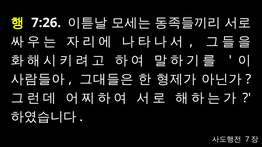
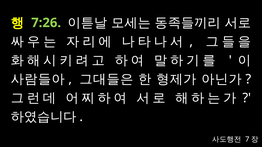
7:26 colour: white -> light green (46, 23)
